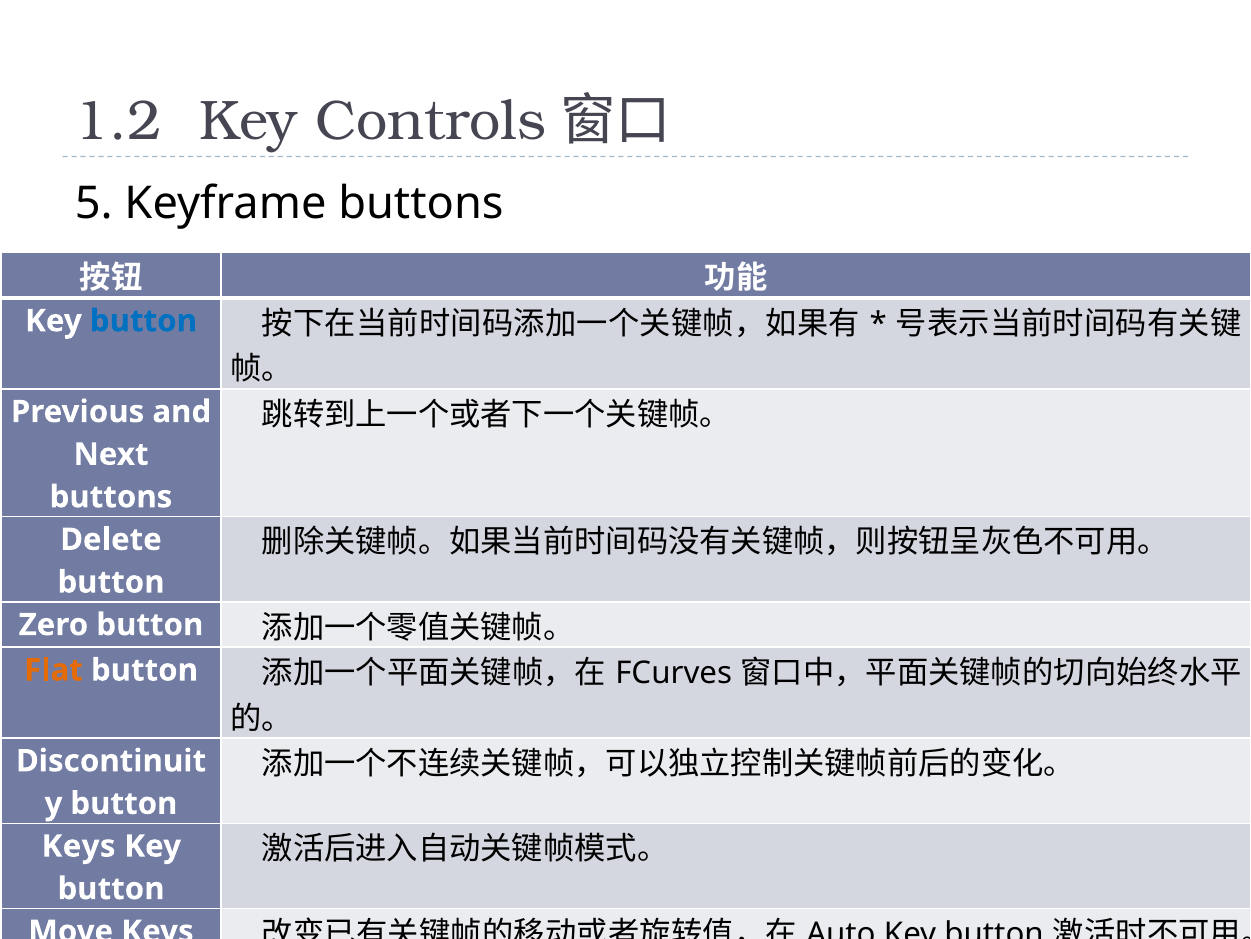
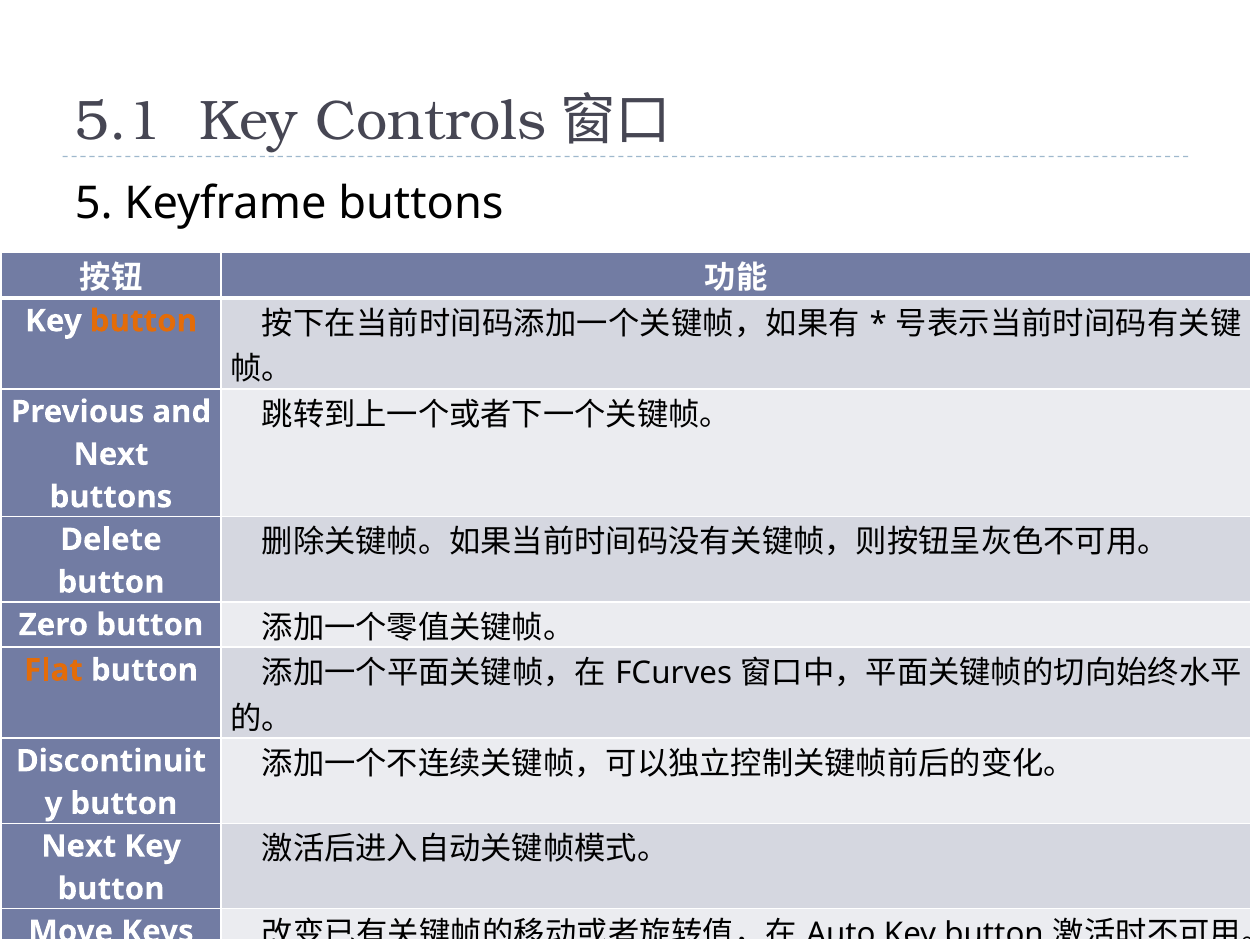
1.2: 1.2 -> 5.1 (118, 121)
button colour: blue -> orange (143, 321)
Keys: Keys -> Next (79, 846)
